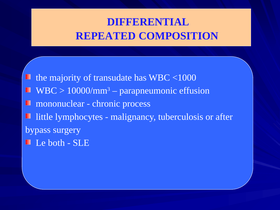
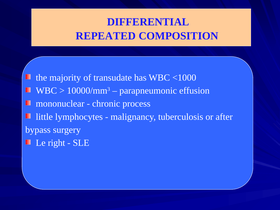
both: both -> right (56, 143)
